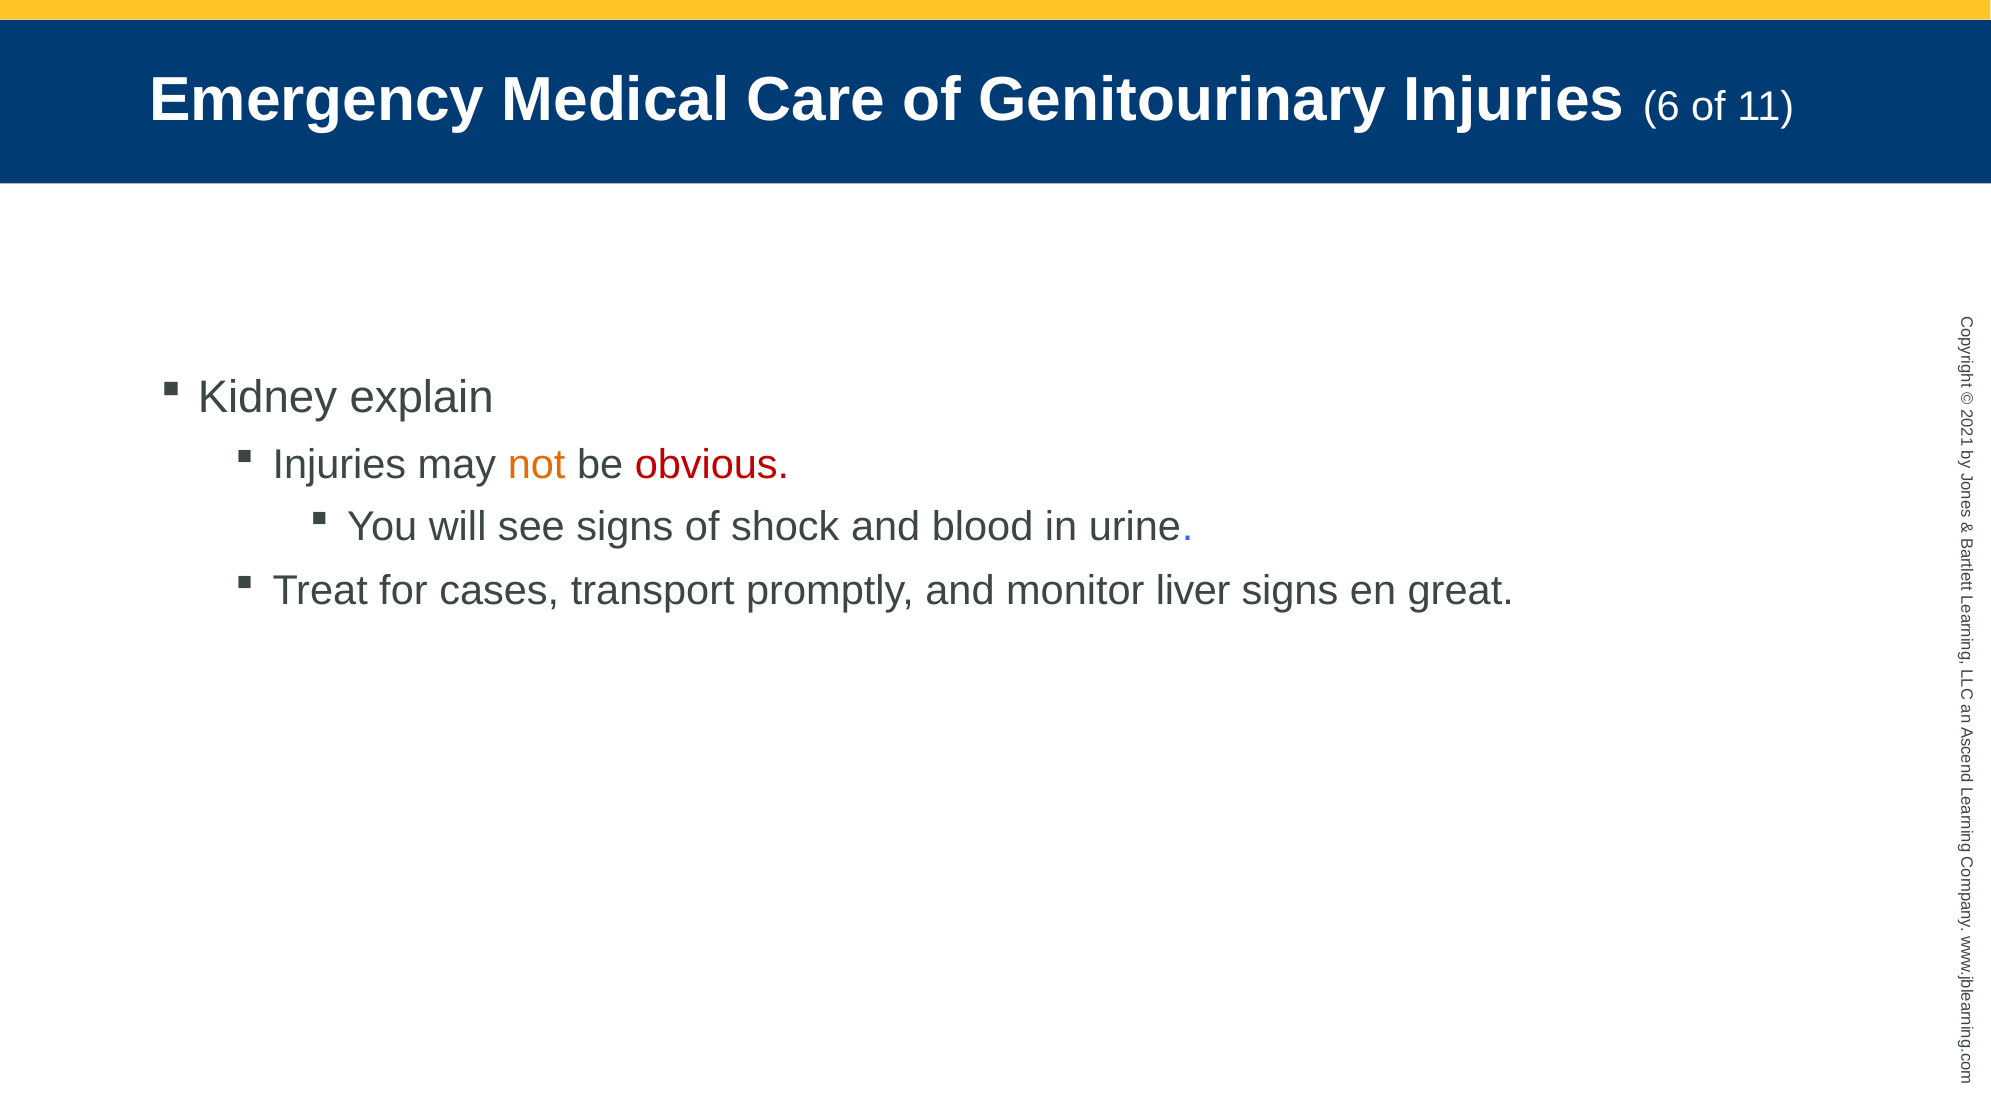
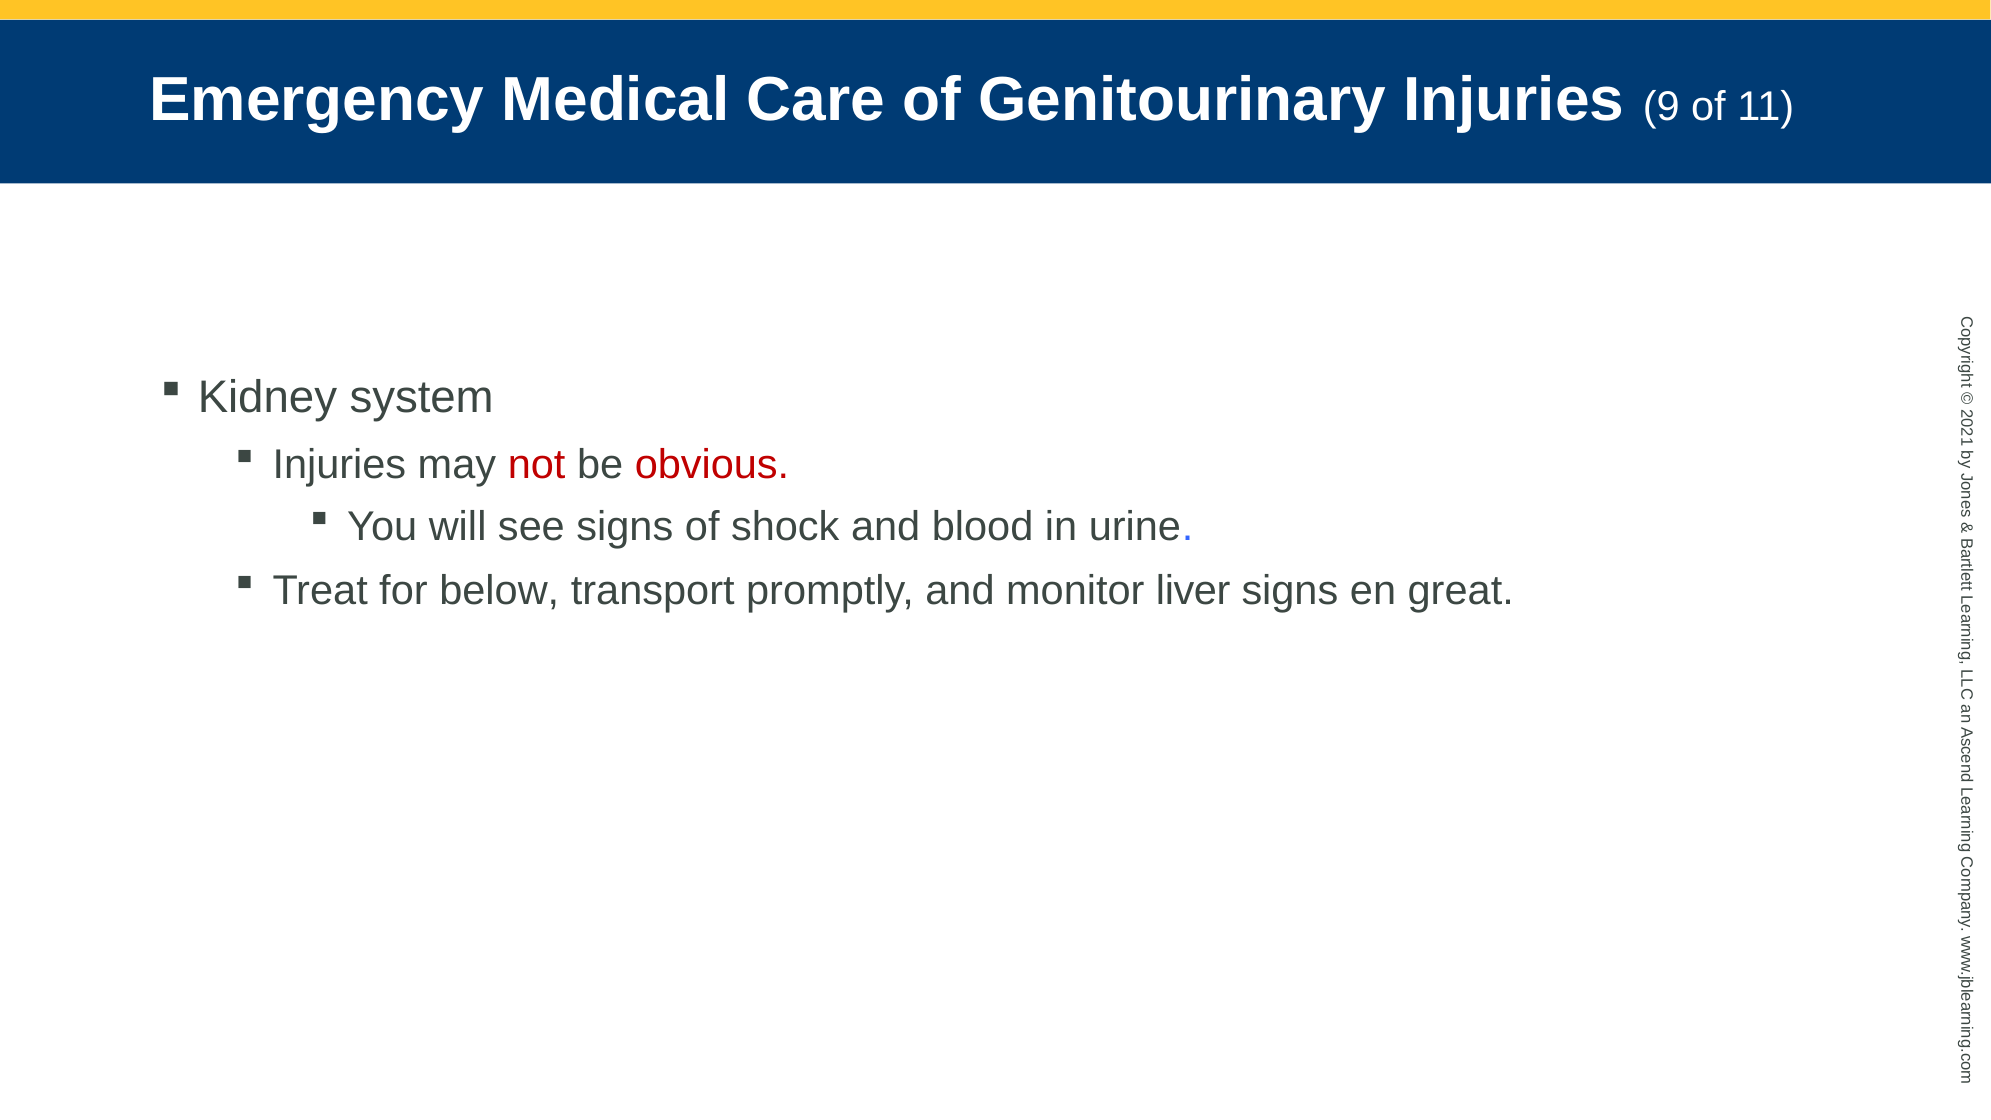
6: 6 -> 9 (1661, 107)
explain: explain -> system (422, 398)
not colour: orange -> red (537, 464)
cases: cases -> below (499, 591)
